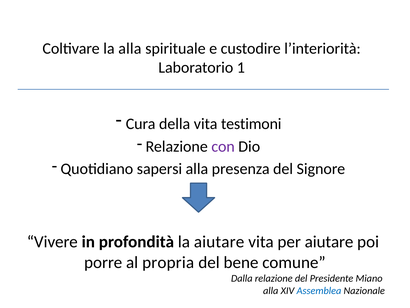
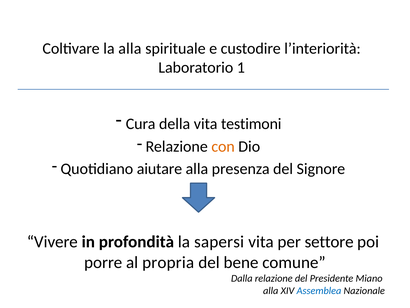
con colour: purple -> orange (223, 146)
sapersi: sapersi -> aiutare (159, 169)
la aiutare: aiutare -> sapersi (219, 241)
per aiutare: aiutare -> settore (329, 241)
